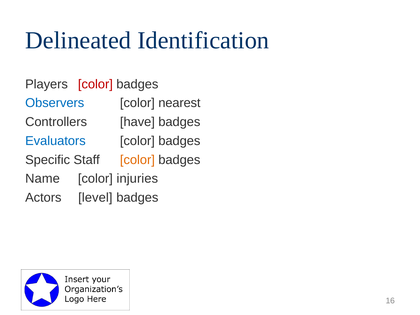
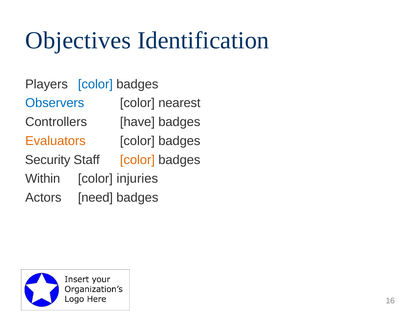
Delineated: Delineated -> Objectives (78, 41)
color colour: red -> blue (95, 84)
Evaluators colour: blue -> orange (55, 141)
Specific: Specific -> Security (48, 160)
Name: Name -> Within (43, 179)
level: level -> need (95, 198)
